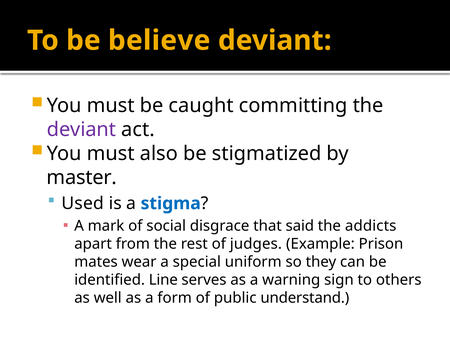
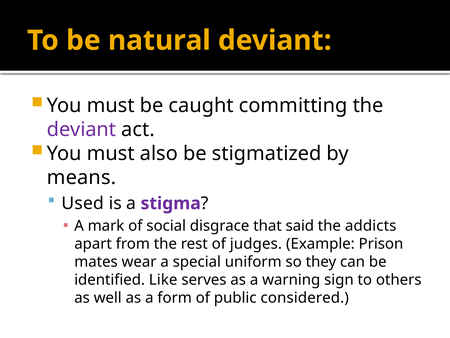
believe: believe -> natural (159, 40)
master: master -> means (82, 177)
stigma colour: blue -> purple (171, 203)
Line: Line -> Like (163, 279)
understand: understand -> considered (305, 297)
